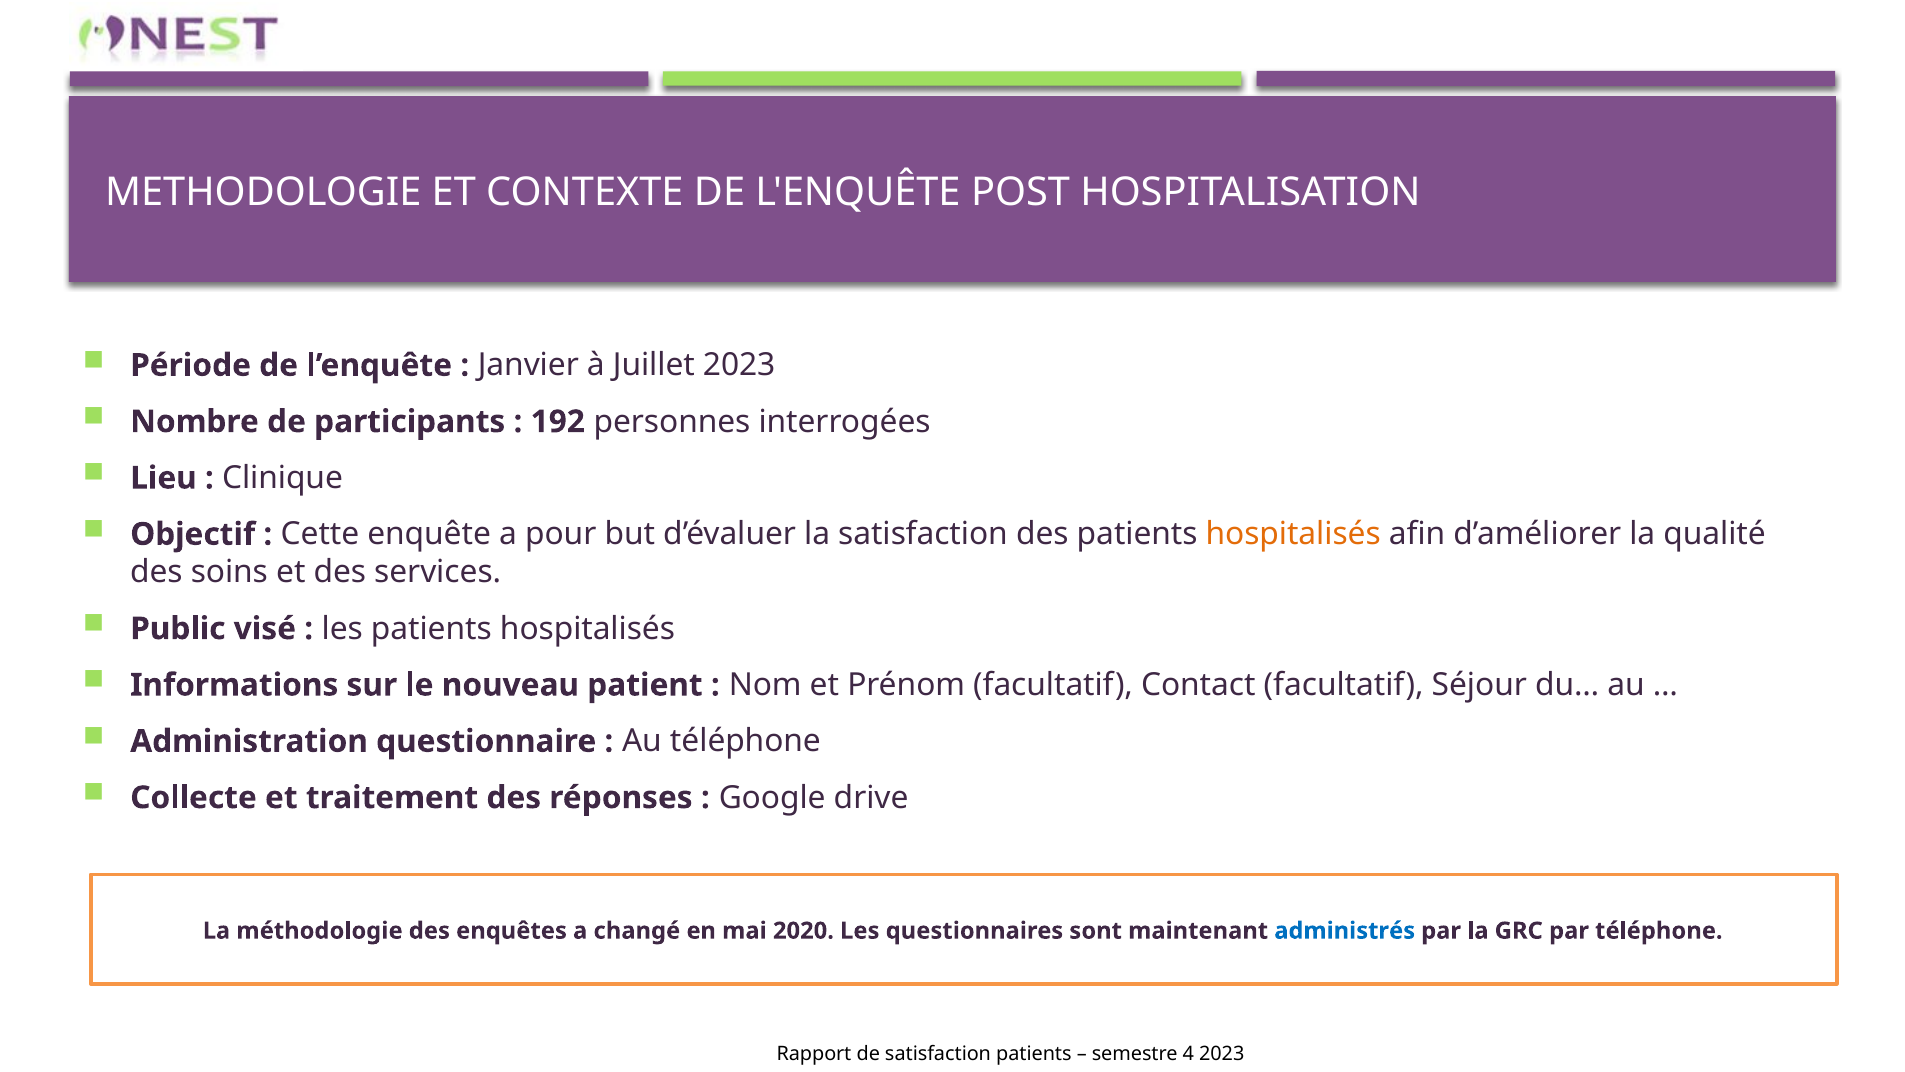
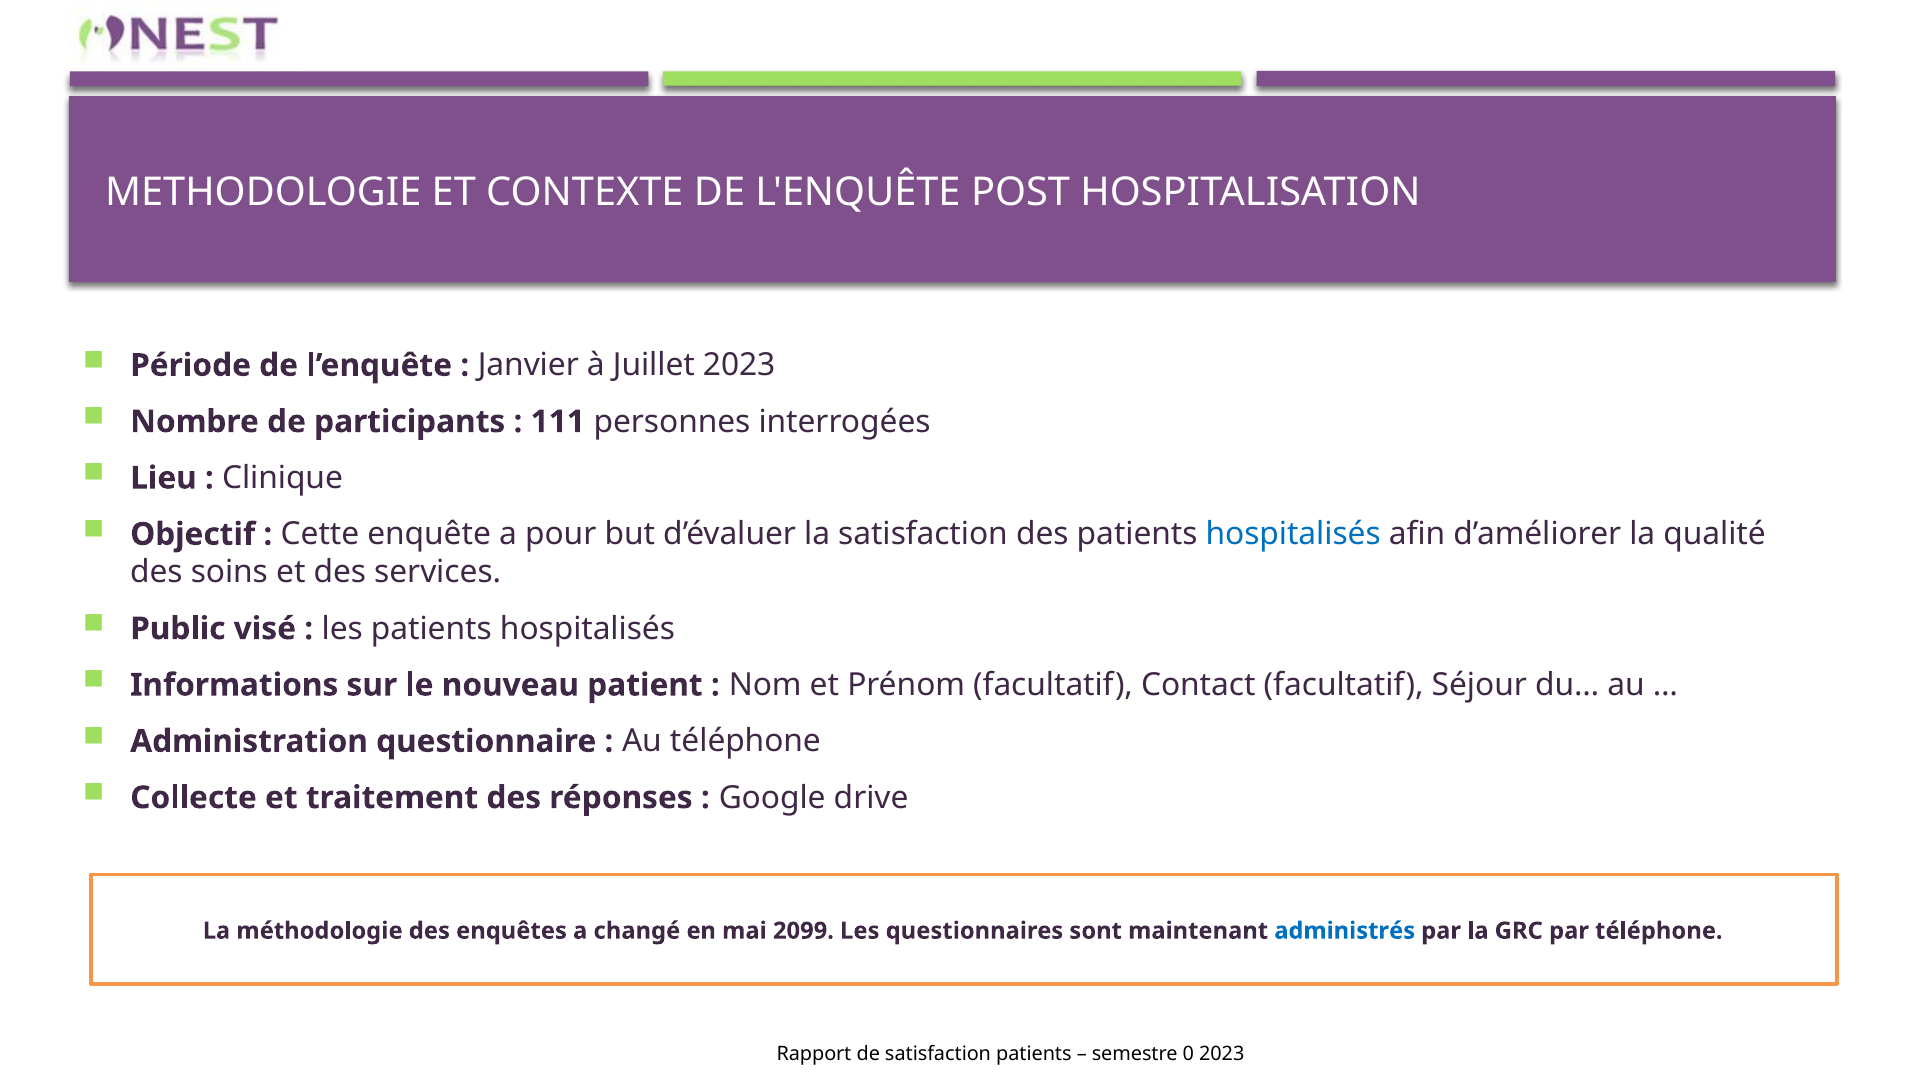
192: 192 -> 111 (558, 422)
hospitalisés colour: orange -> blue (1293, 534)
2020: 2020 -> 2099 (803, 930)
4: 4 -> 0 (1188, 1053)
